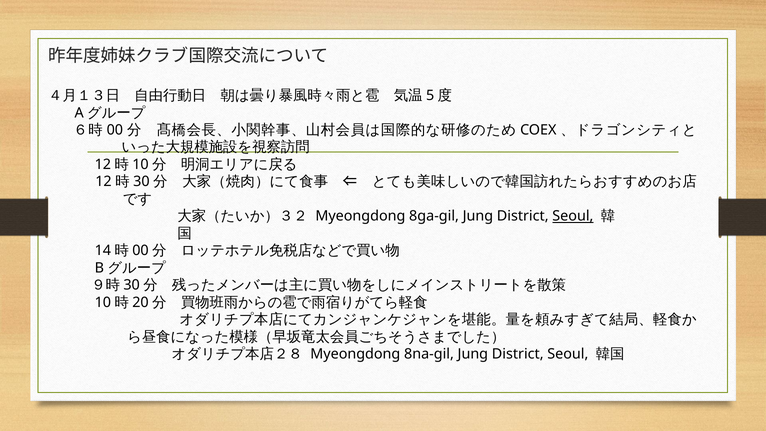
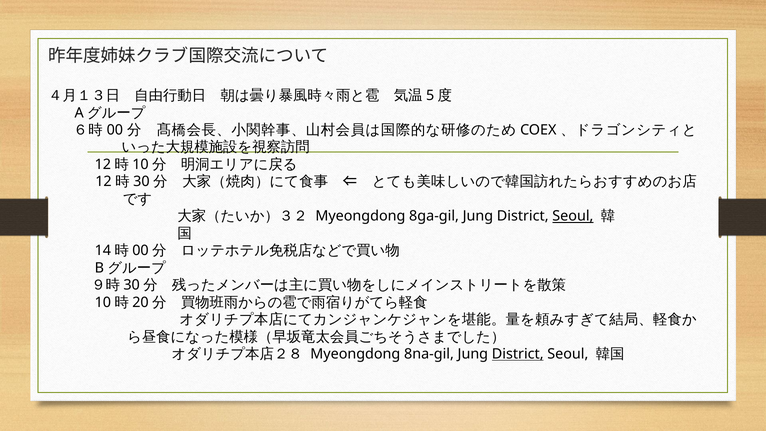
District underline: none -> present (518, 354)
